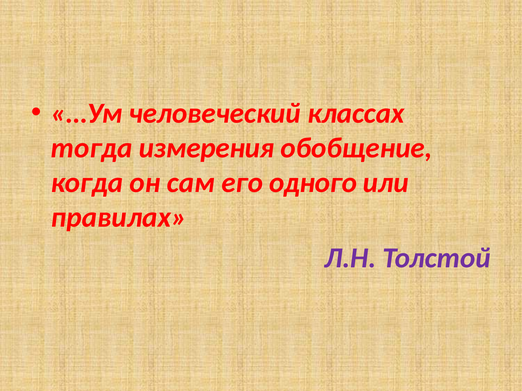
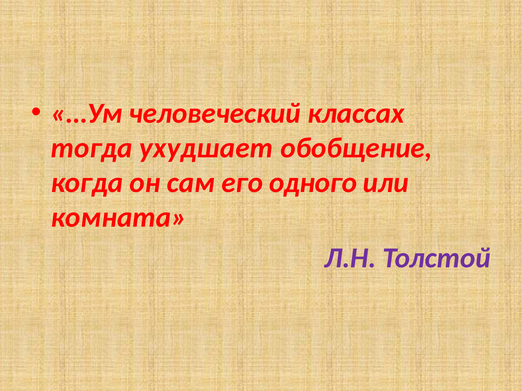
измерения: измерения -> ухудшает (206, 148)
правилах: правилах -> комната (119, 218)
